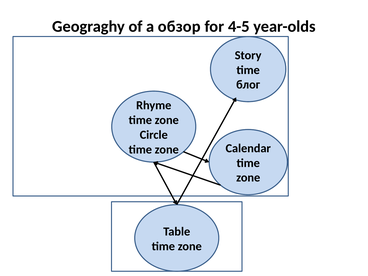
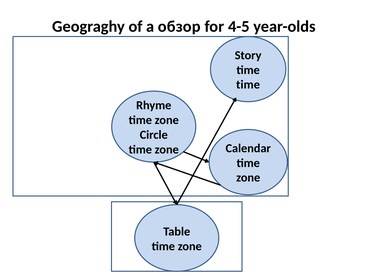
блог: блог -> time (248, 85)
